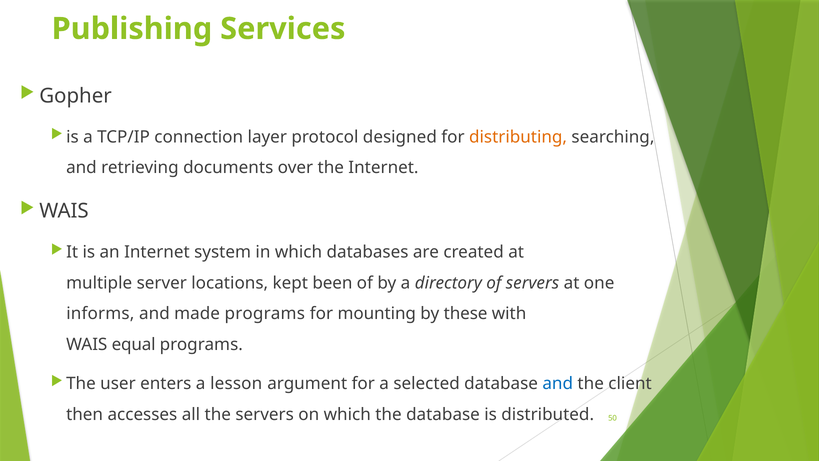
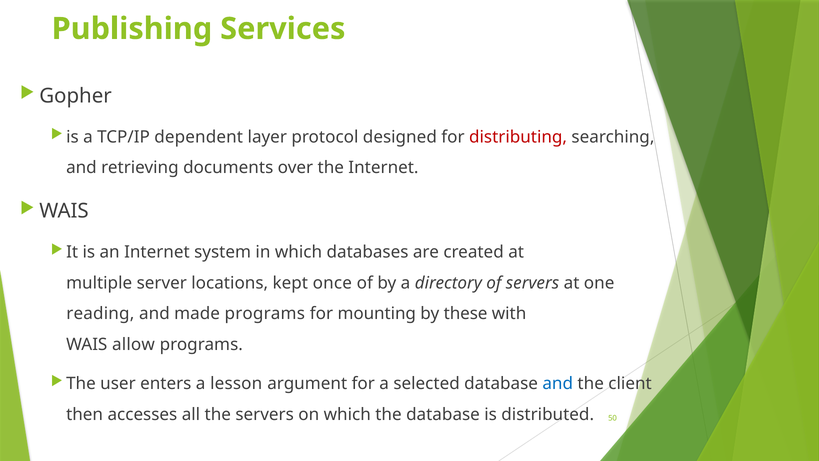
connection: connection -> dependent (199, 137)
distributing colour: orange -> red (518, 137)
been: been -> once (332, 283)
informs: informs -> reading (100, 314)
equal: equal -> allow (133, 344)
